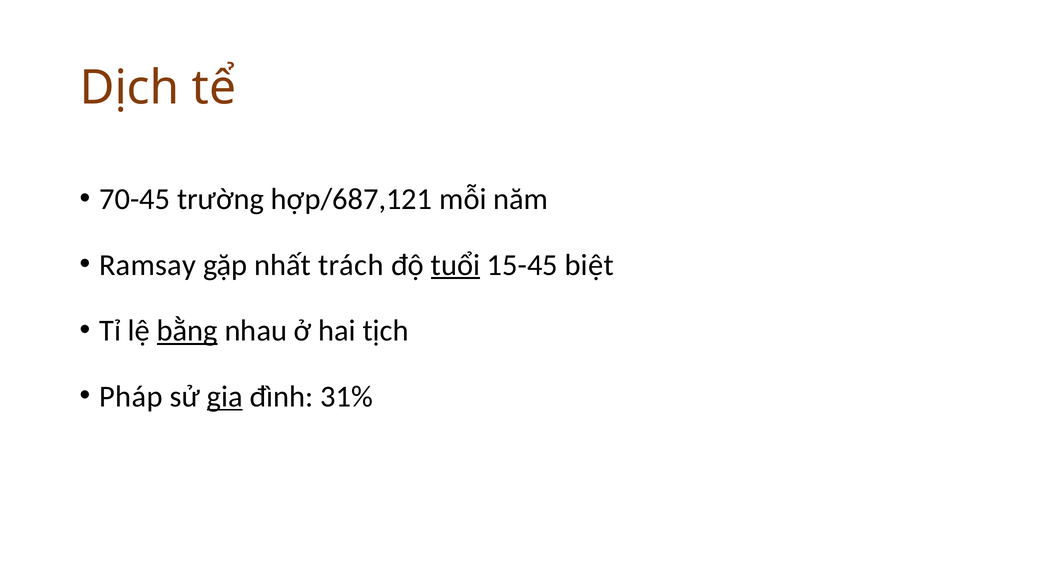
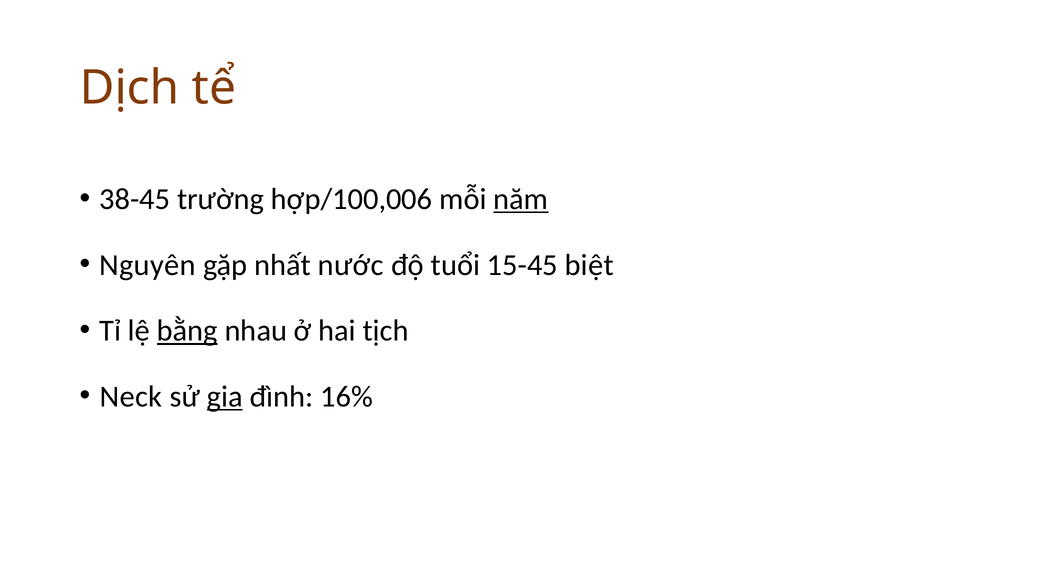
70-45: 70-45 -> 38-45 (135, 199)
hợp/687,121: hợp/687,121 -> hợp/100,006 (352, 199)
năm underline: none -> present (521, 199)
Ramsay: Ramsay -> Nguyên (148, 265)
trách: trách -> nước (351, 265)
tuổi underline: present -> none (455, 265)
Pháp: Pháp -> Neck (131, 396)
31%: 31% -> 16% (347, 396)
